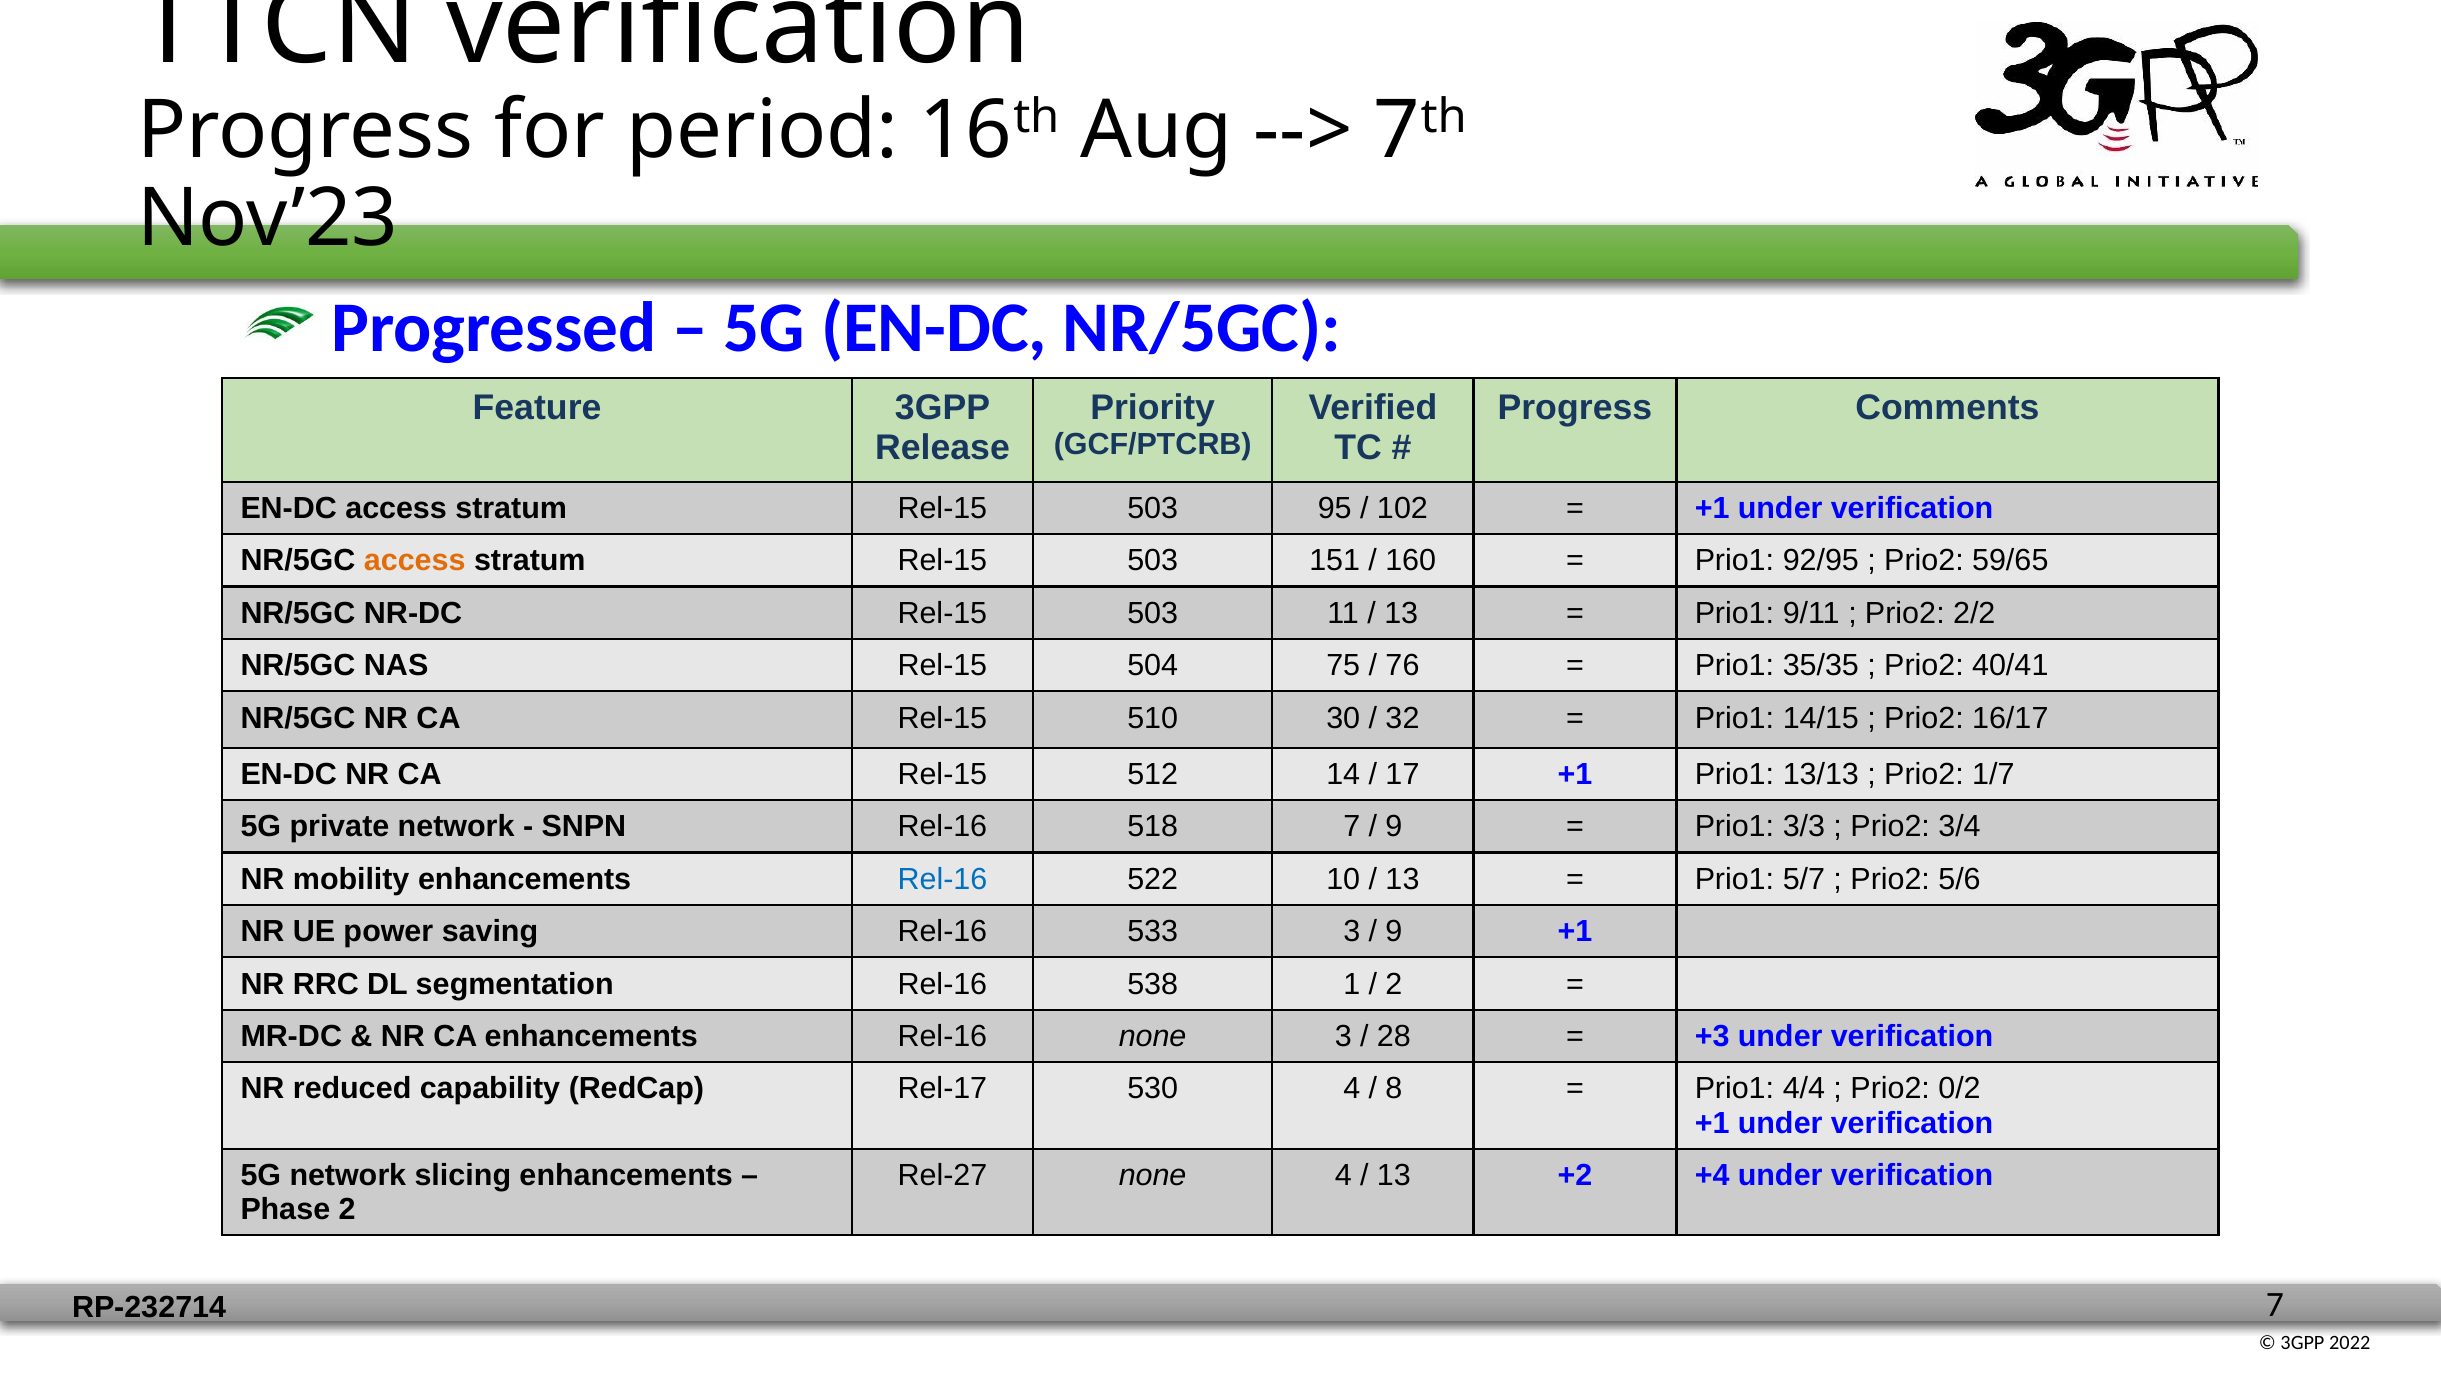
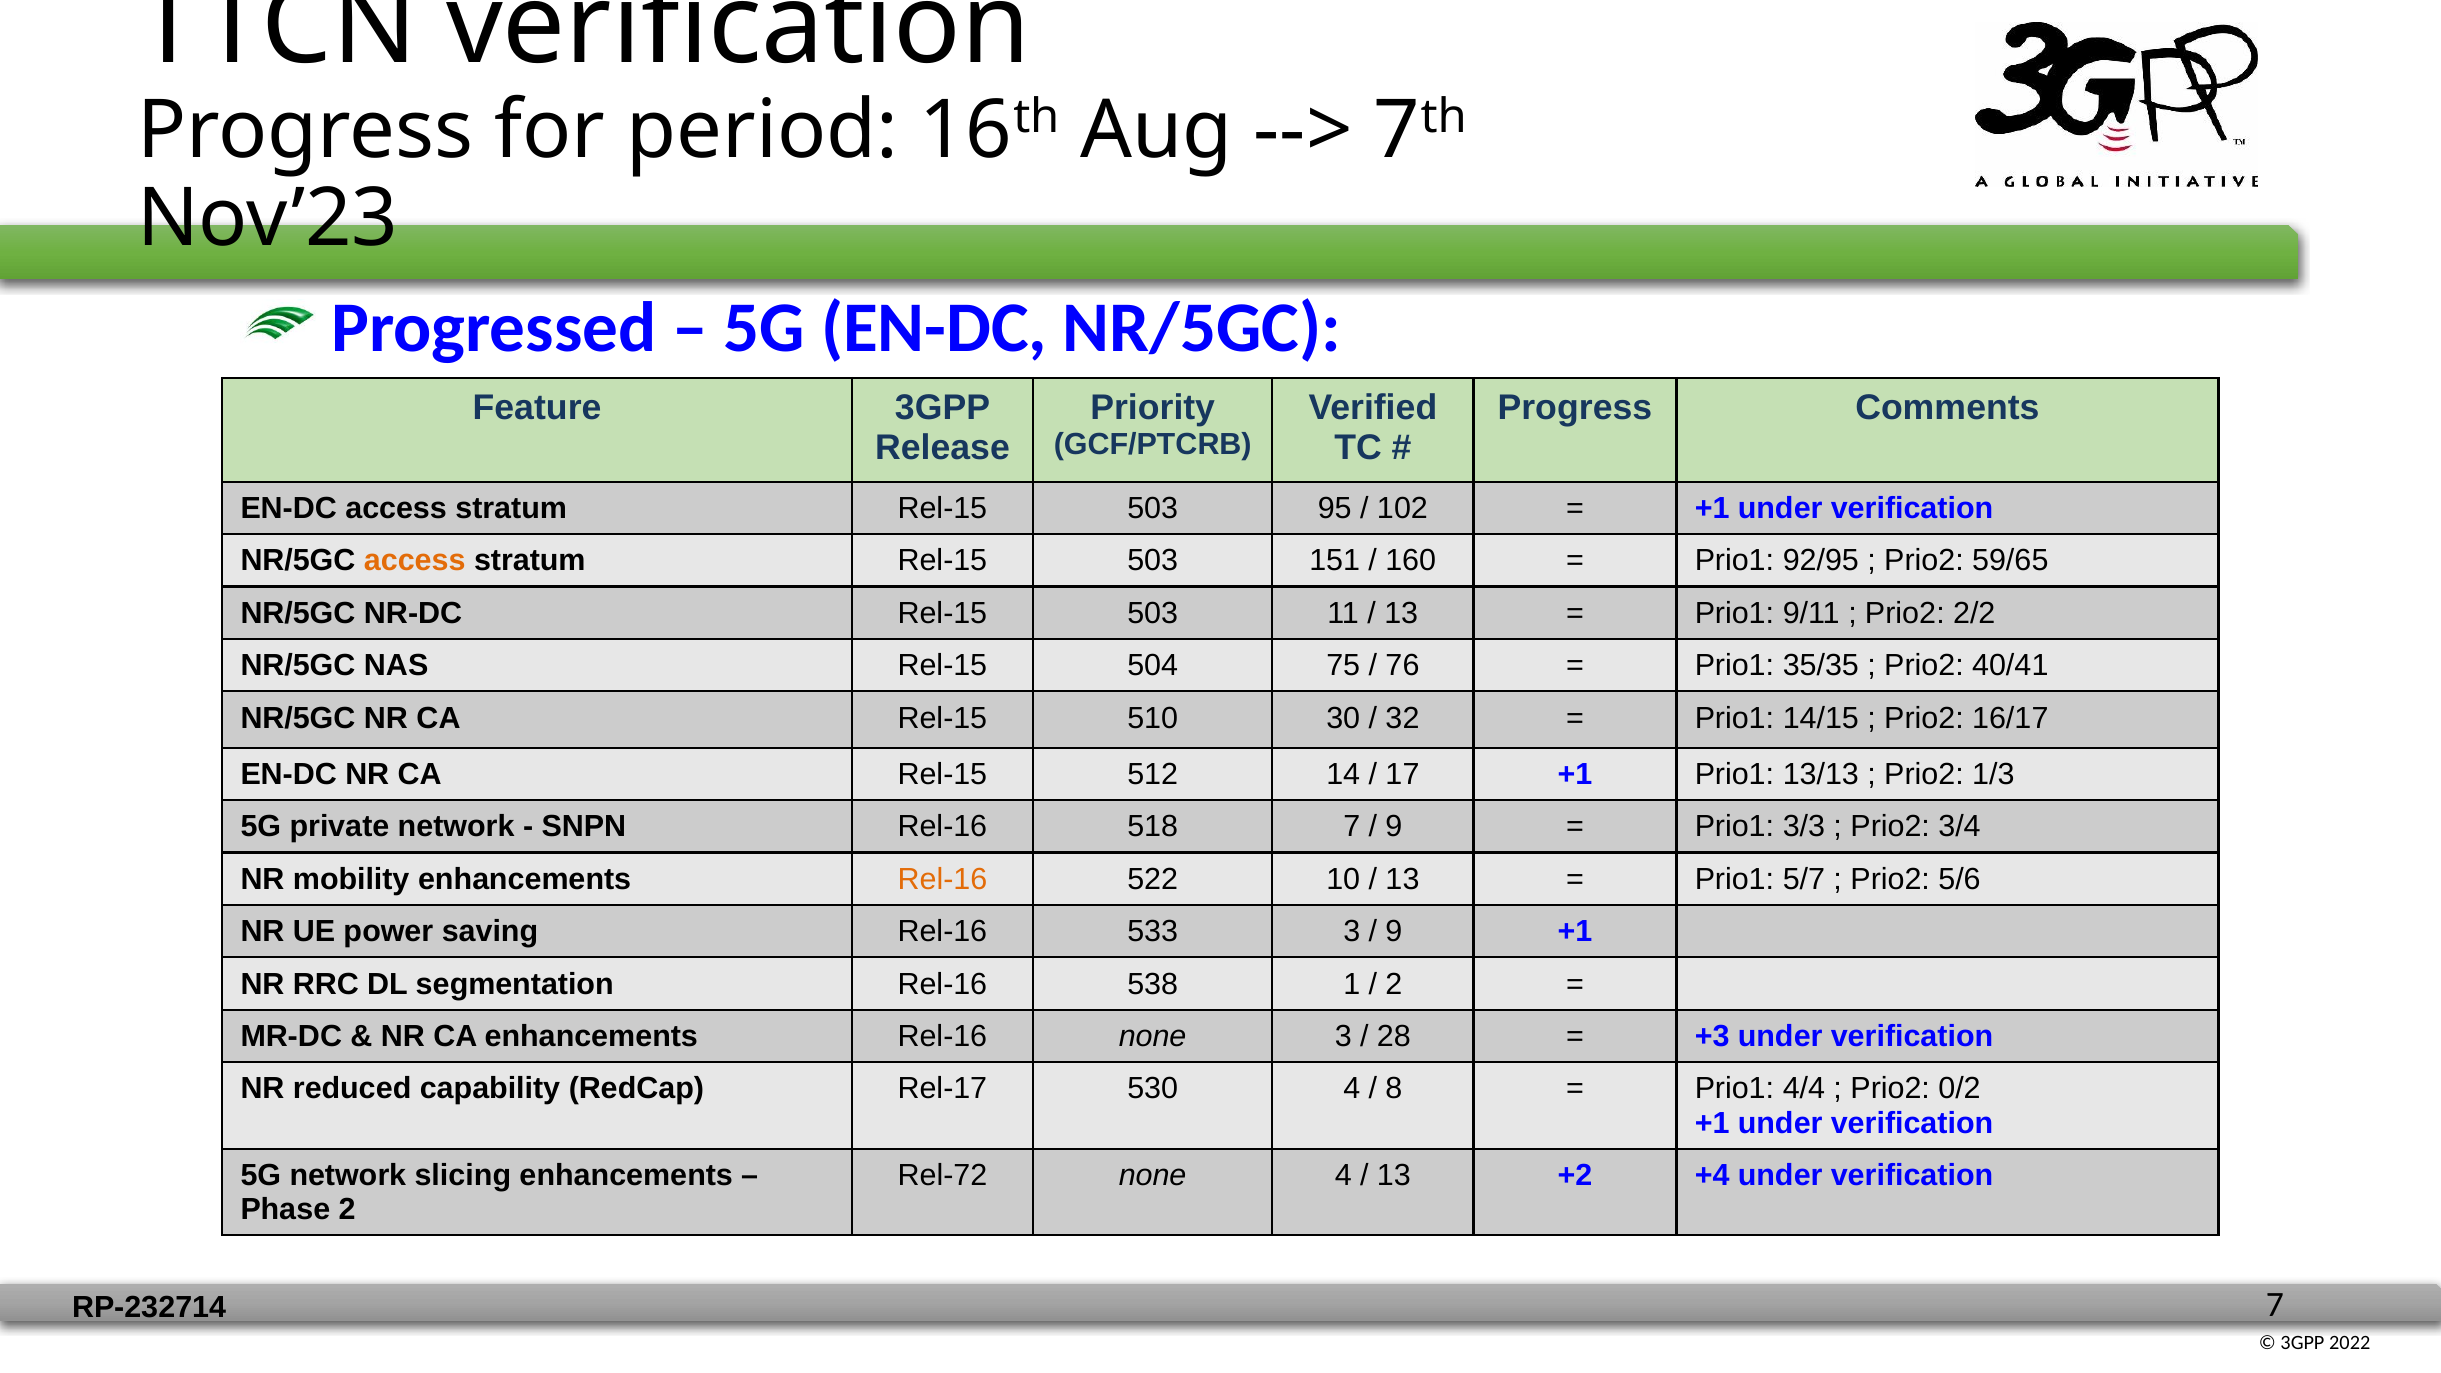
1/7: 1/7 -> 1/3 (1993, 774)
Rel-16 colour: blue -> orange (942, 879)
Rel-27: Rel-27 -> Rel-72 (942, 1175)
